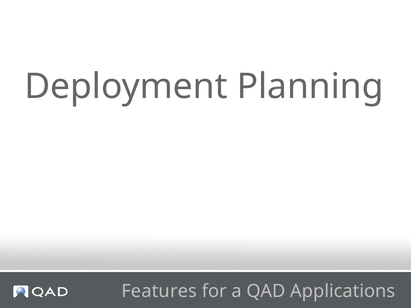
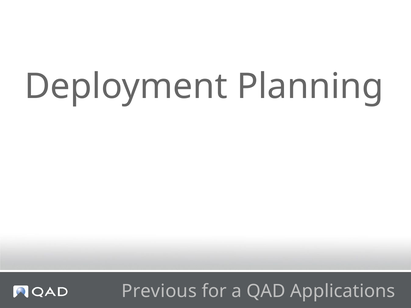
Features: Features -> Previous (159, 291)
